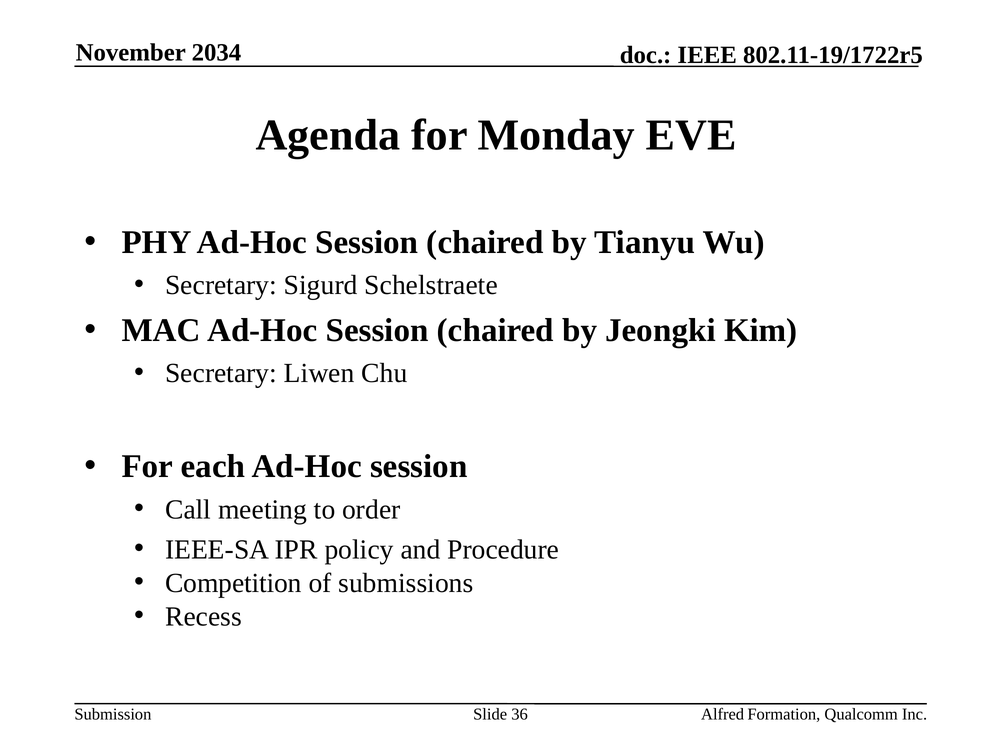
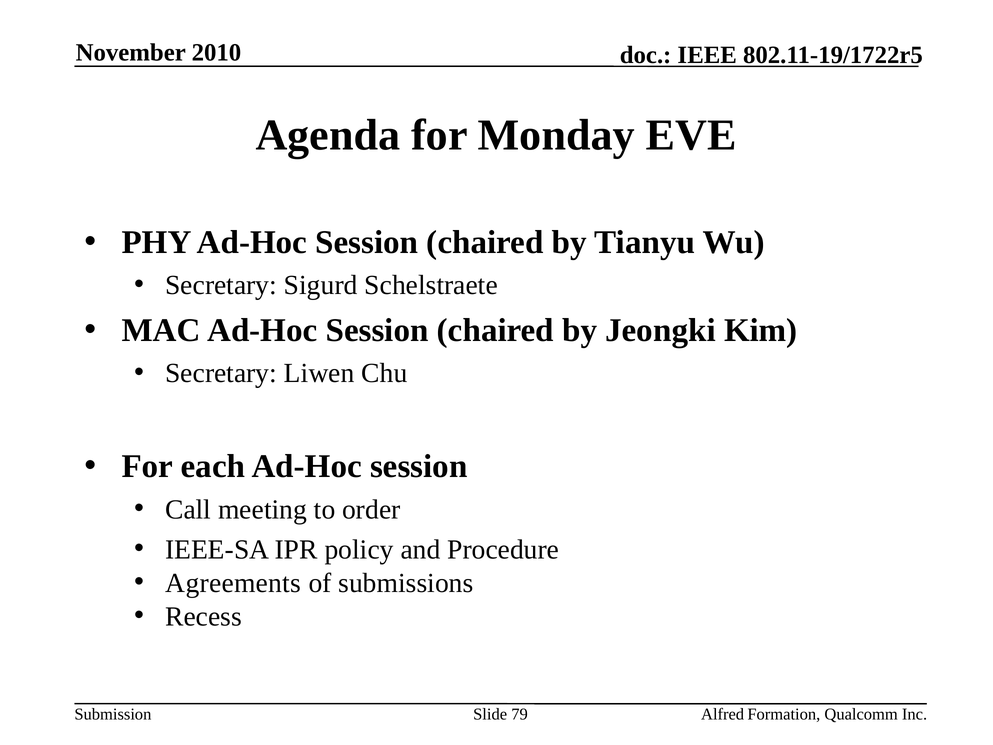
2034: 2034 -> 2010 (216, 53)
Competition: Competition -> Agreements (233, 583)
36: 36 -> 79 (520, 714)
